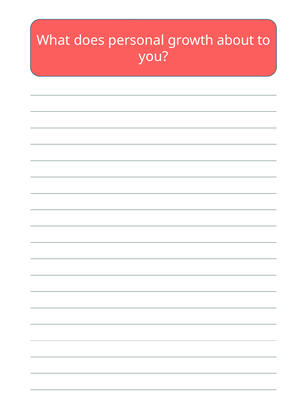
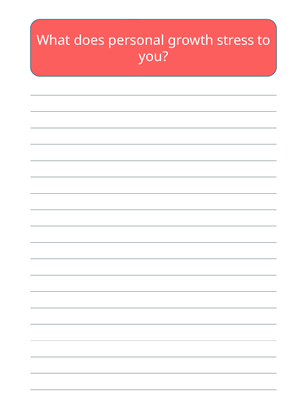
about: about -> stress (236, 40)
